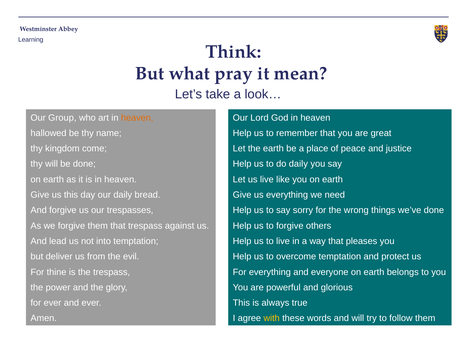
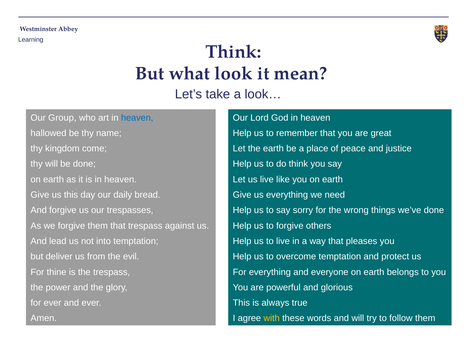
pray: pray -> look (234, 74)
heaven colour: orange -> blue (137, 118)
do daily: daily -> think (298, 164)
